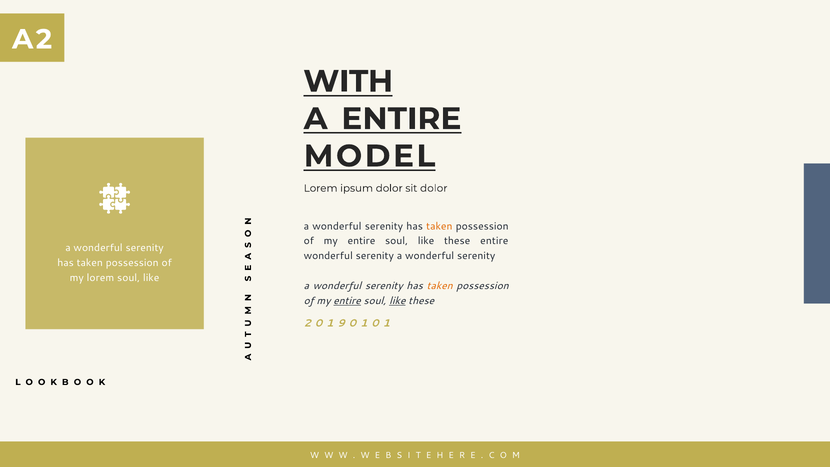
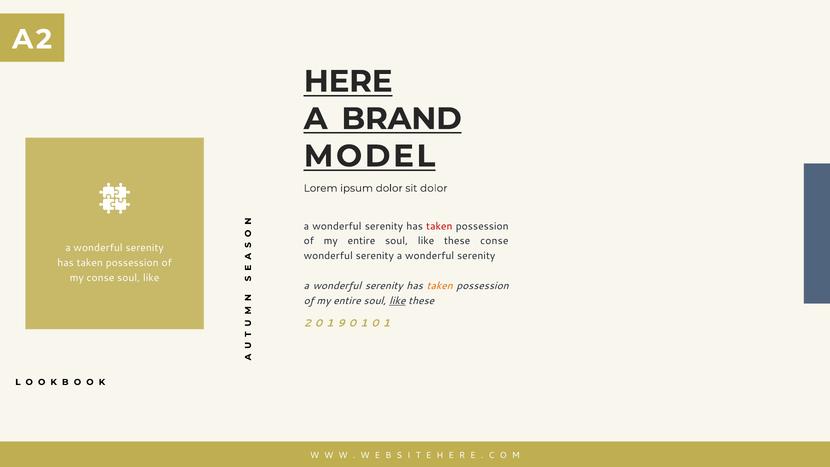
WITH: WITH -> HERE (348, 81)
A ENTIRE: ENTIRE -> BRAND (402, 119)
taken colour: orange -> red (439, 226)
these entire: entire -> conse (494, 241)
my lorem: lorem -> conse (100, 278)
entire underline: present -> none (347, 301)
